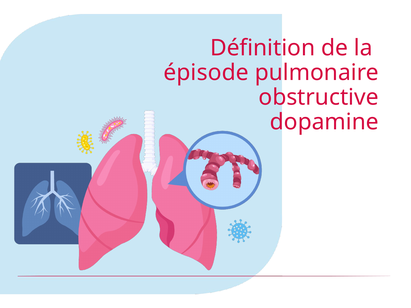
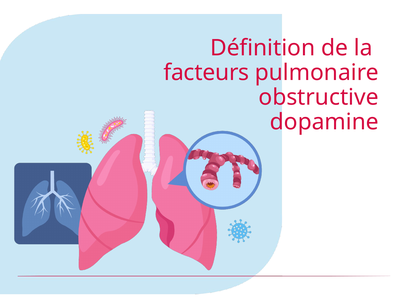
épisode: épisode -> facteurs (206, 73)
